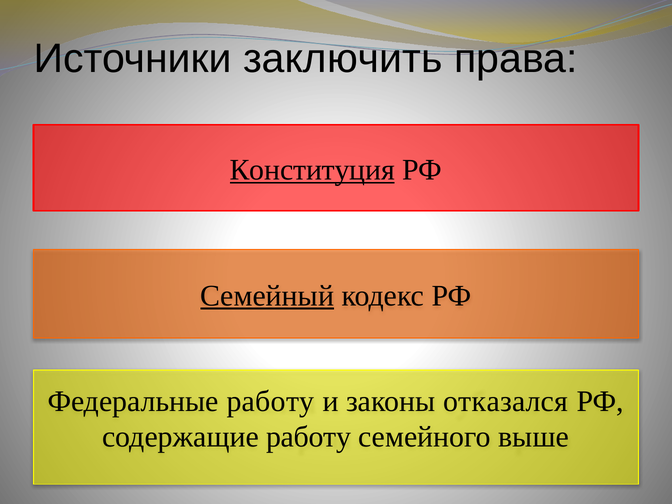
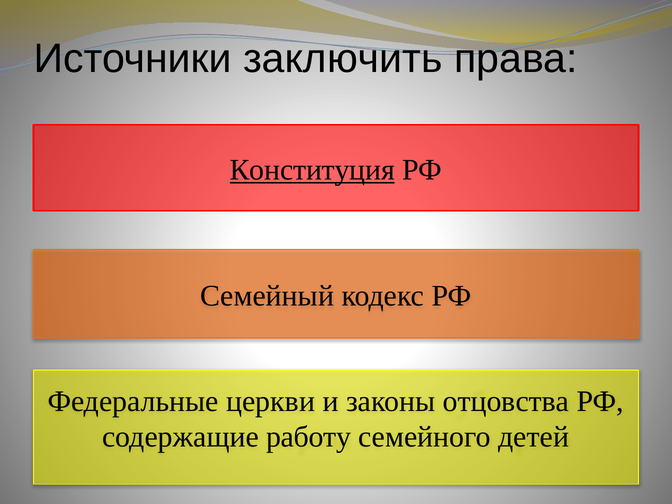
Семейный underline: present -> none (267, 296)
Федеральные работу: работу -> церкви (271, 401)
отказался: отказался -> отцовства (506, 401)
выше: выше -> детей (534, 437)
